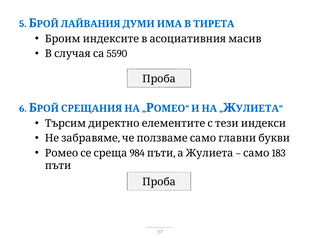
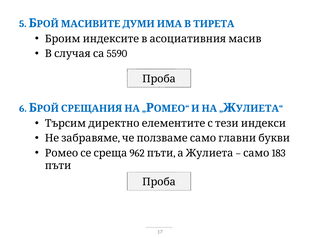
ЛАЙВАНИЯ: ЛАЙВАНИЯ -> МАСИВИТЕ (91, 24)
984: 984 -> 962 (137, 153)
